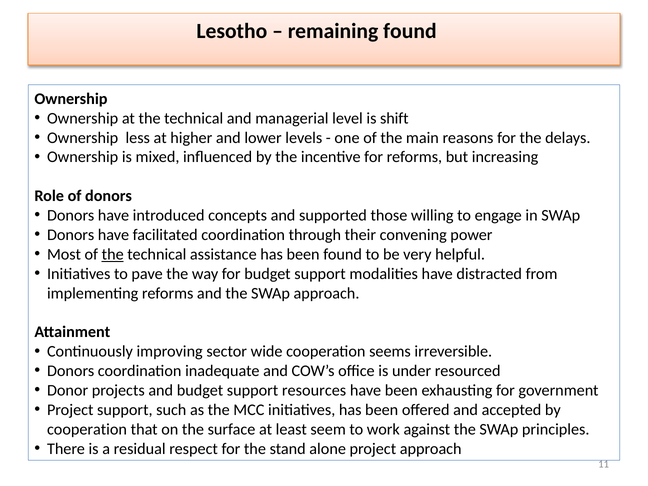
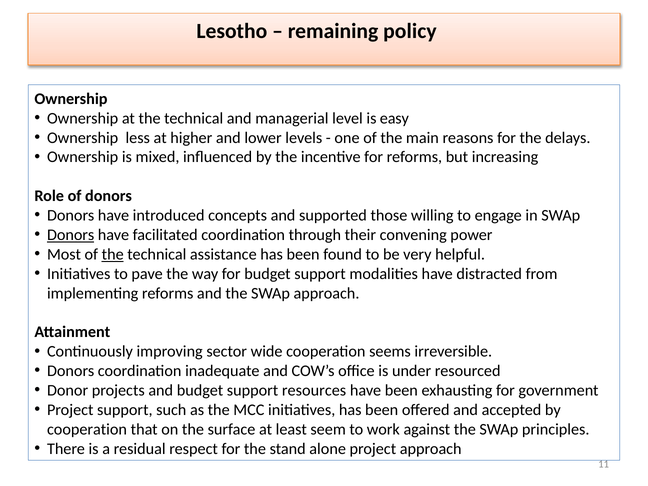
remaining found: found -> policy (410, 31)
shift: shift -> easy (394, 118)
Donors underline: none -> present (71, 235)
